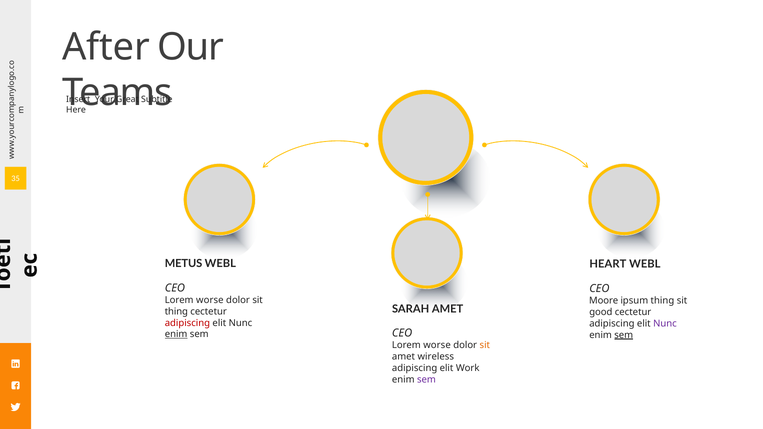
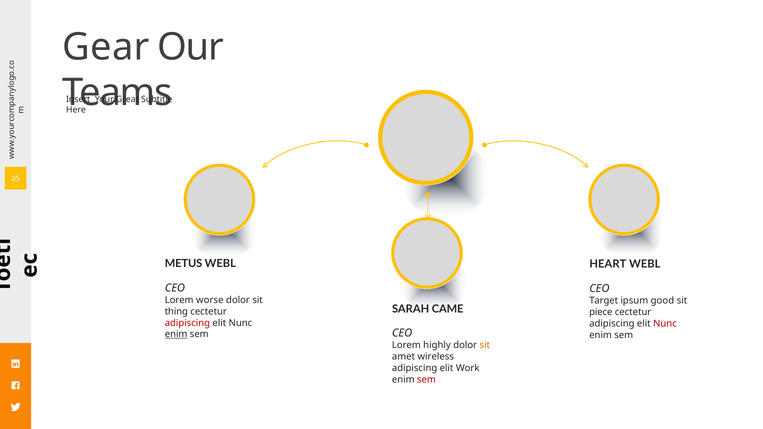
After: After -> Gear (106, 47)
Moore: Moore -> Target (604, 301)
ipsum thing: thing -> good (662, 301)
SARAH AMET: AMET -> CAME (448, 309)
good: good -> piece (601, 312)
Nunc colour: purple -> red (665, 324)
sem underline: present -> none (624, 335)
worse: worse -> highly (437, 345)
sem colour: purple -> red (426, 380)
